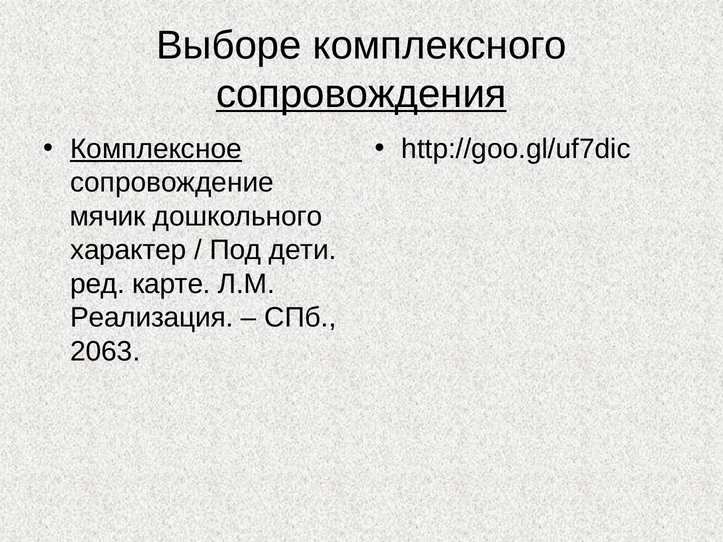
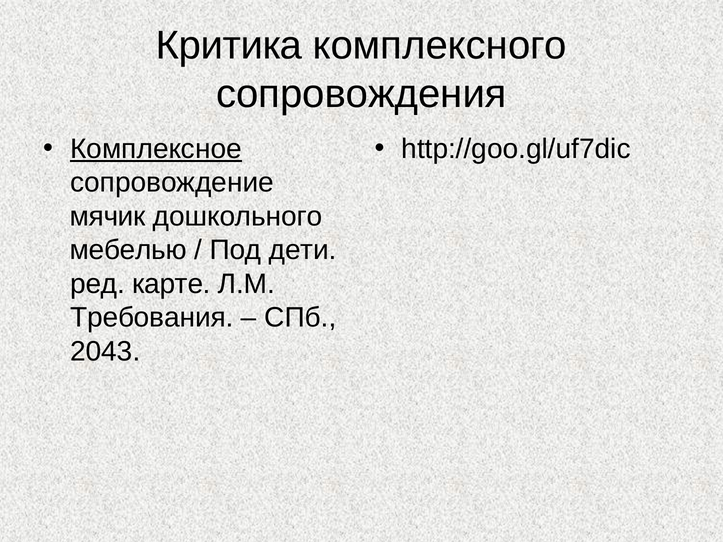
Выборе: Выборе -> Критика (229, 46)
сопровождения underline: present -> none (361, 94)
характер: характер -> мебелью (128, 250)
Реализация: Реализация -> Требования (152, 318)
2063: 2063 -> 2043 (105, 351)
